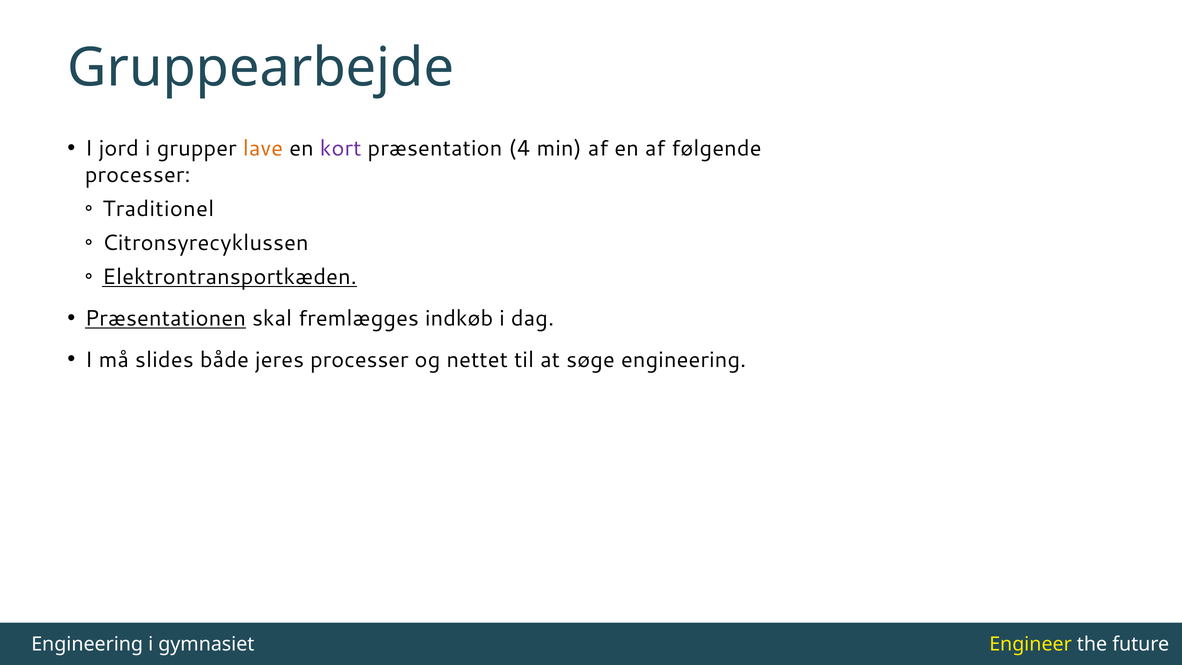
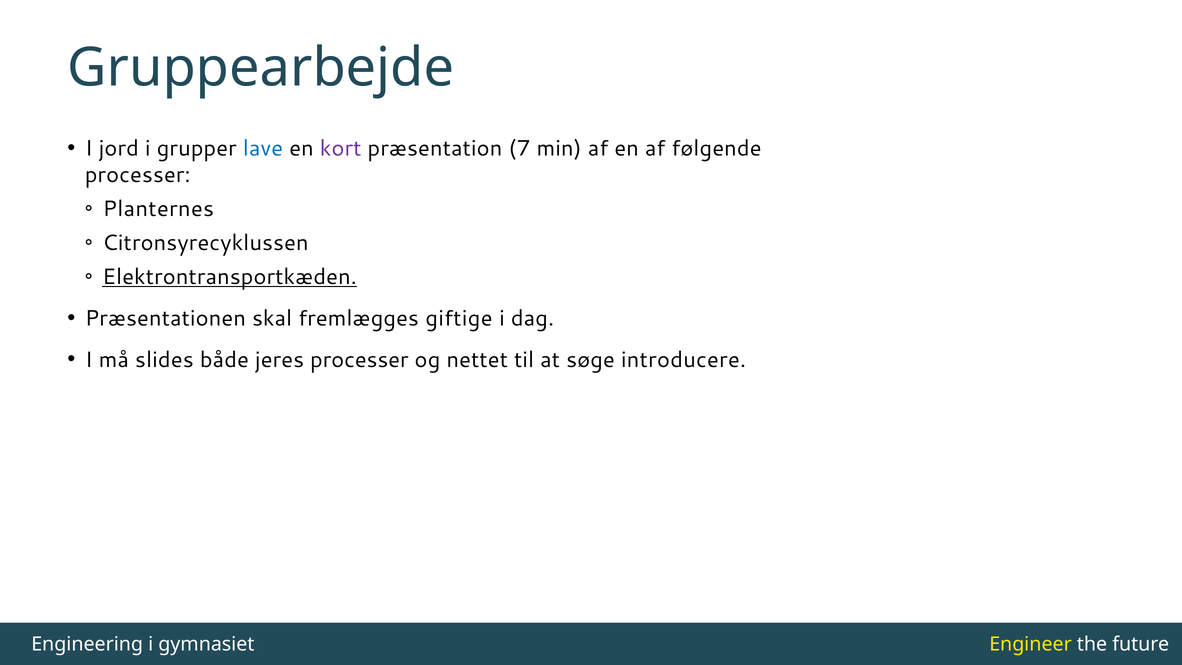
lave colour: orange -> blue (263, 148)
4: 4 -> 7 (520, 148)
Traditionel: Traditionel -> Planternes (158, 209)
Præsentationen underline: present -> none (165, 318)
indkøb: indkøb -> giftige (459, 318)
søge engineering: engineering -> introducere (684, 360)
